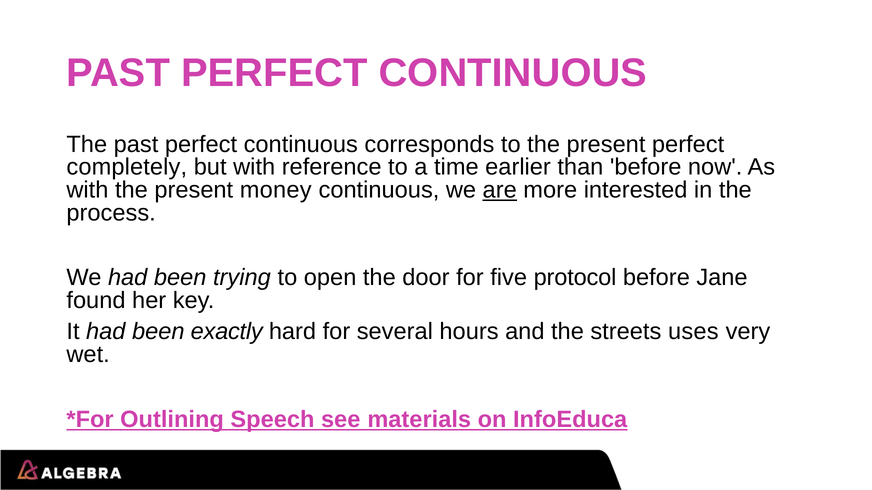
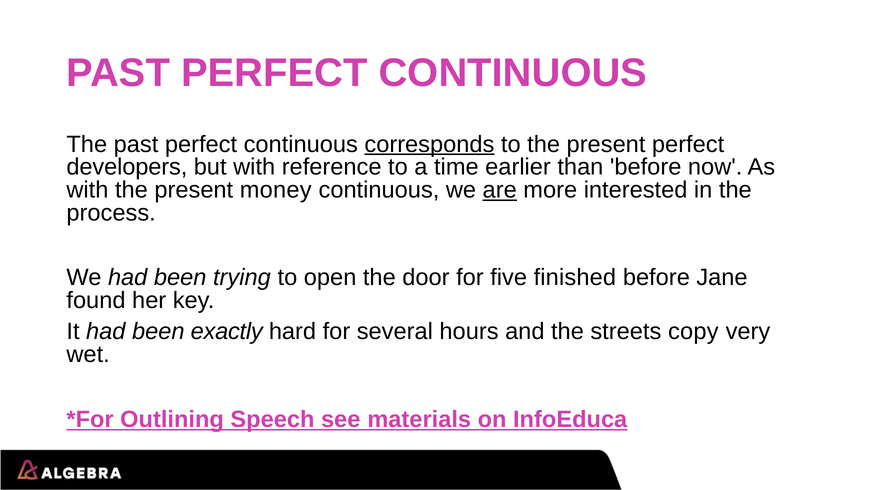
corresponds underline: none -> present (429, 144)
completely: completely -> developers (127, 167)
protocol: protocol -> finished (575, 278)
uses: uses -> copy (693, 332)
